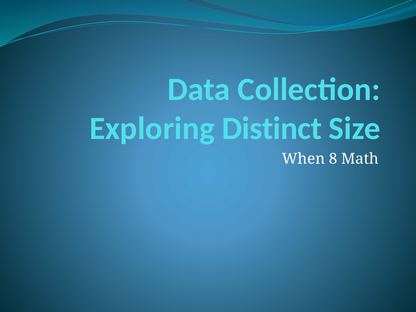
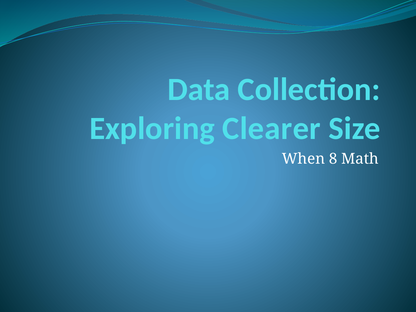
Distinct: Distinct -> Clearer (272, 128)
